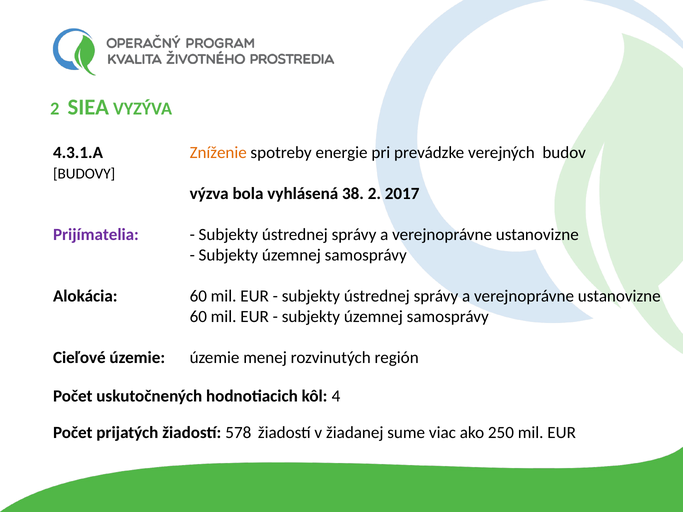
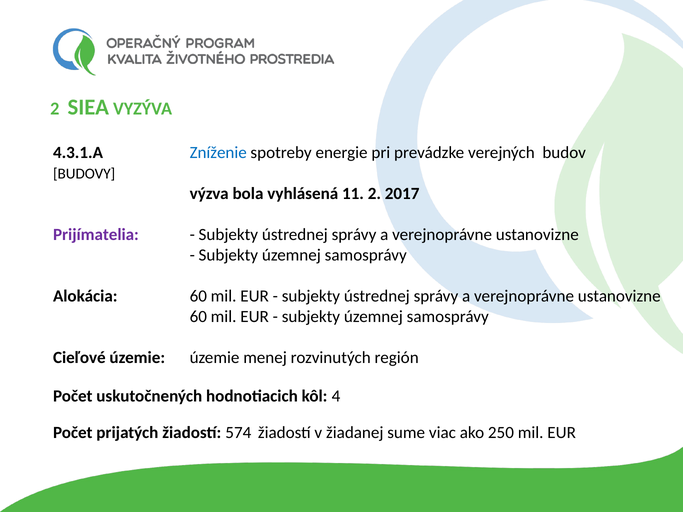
Zníženie colour: orange -> blue (218, 153)
38: 38 -> 11 (353, 194)
578: 578 -> 574 (238, 433)
